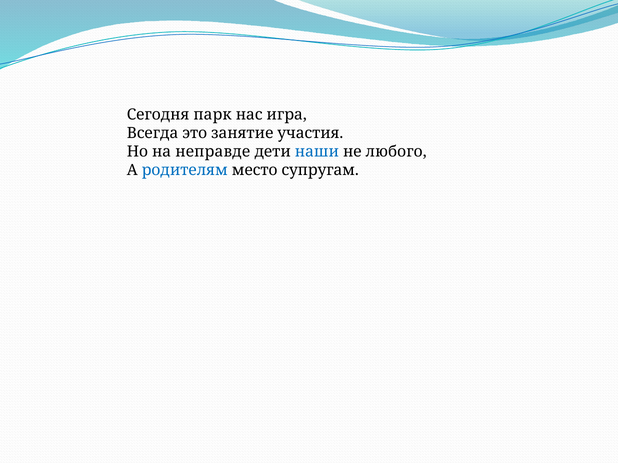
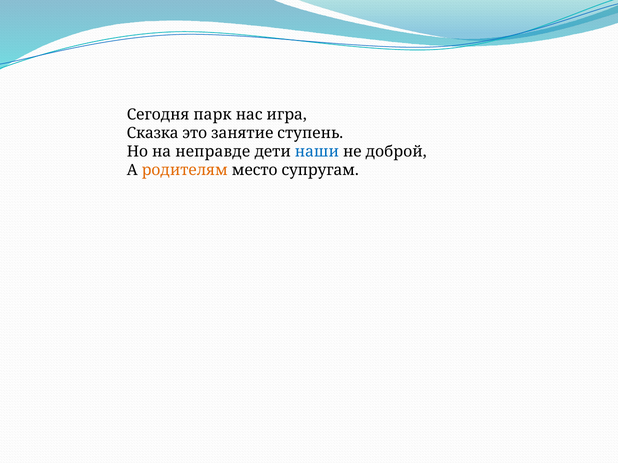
Всегда: Всегда -> Сказка (153, 133)
участия: участия -> ступень (310, 133)
любого: любого -> доброй (396, 152)
родителям colour: blue -> orange (185, 170)
